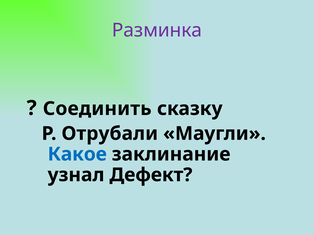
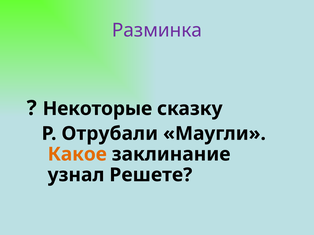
Соединить: Соединить -> Некоторые (97, 109)
Какое colour: blue -> orange (77, 155)
Дефект: Дефект -> Решете (151, 175)
